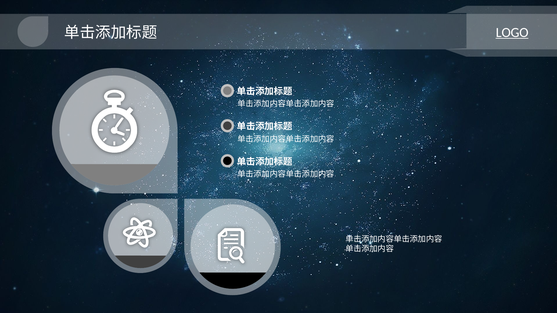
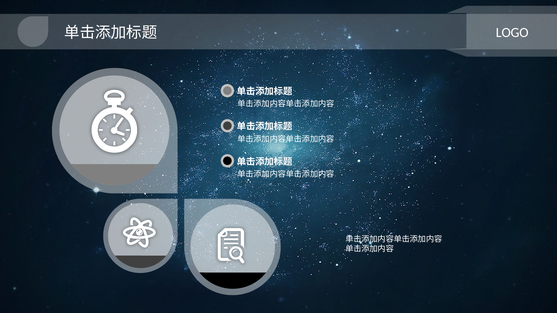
LOGO underline: present -> none (512, 32)
